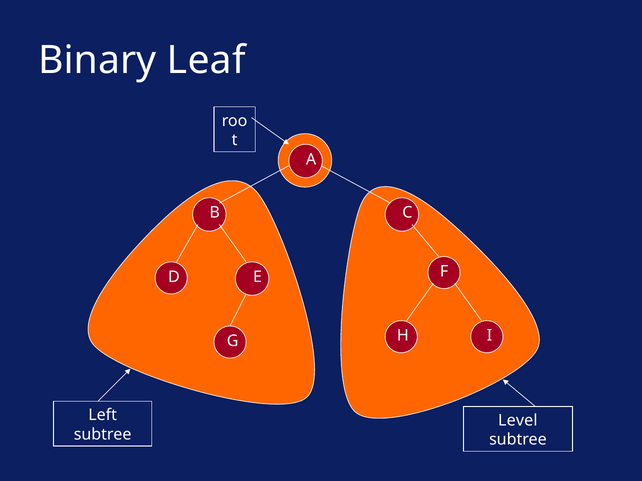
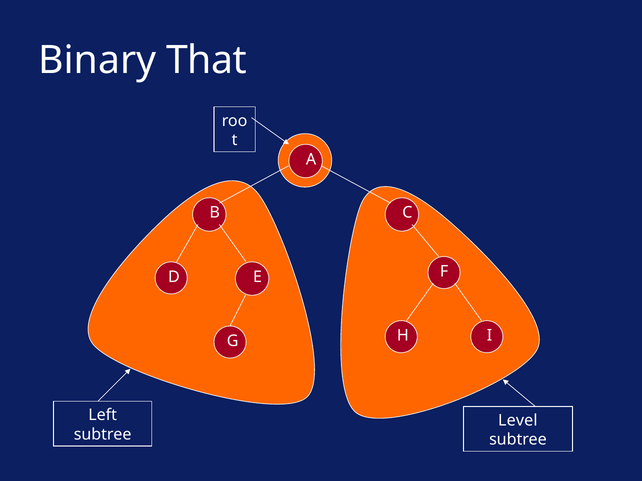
Leaf: Leaf -> That (207, 60)
